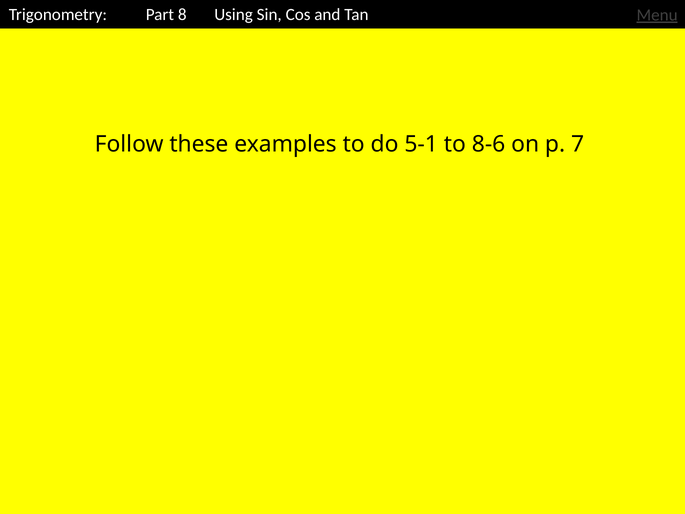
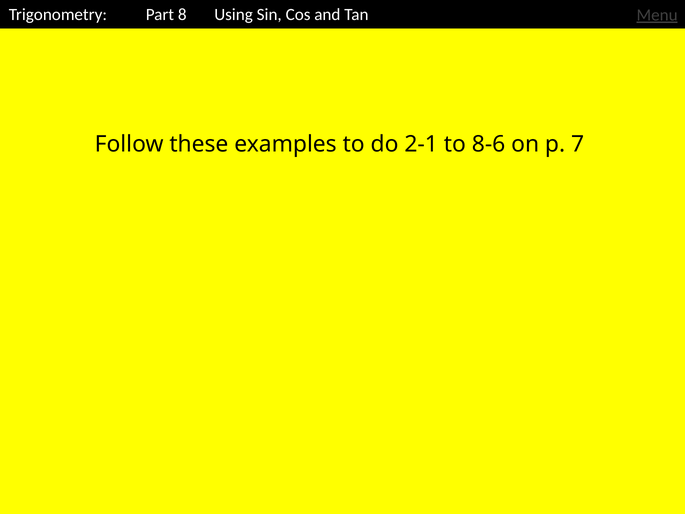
5-1: 5-1 -> 2-1 (421, 144)
